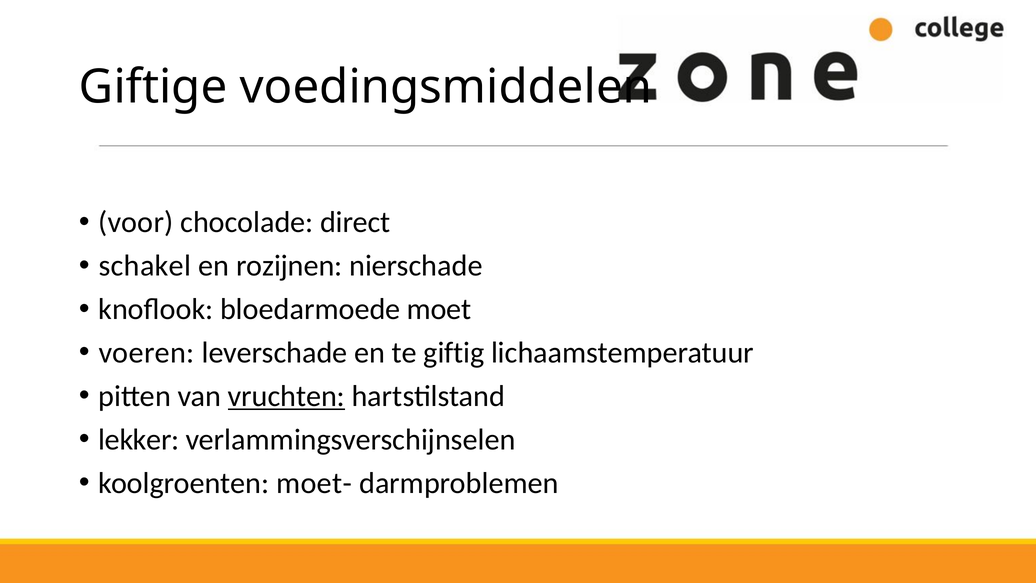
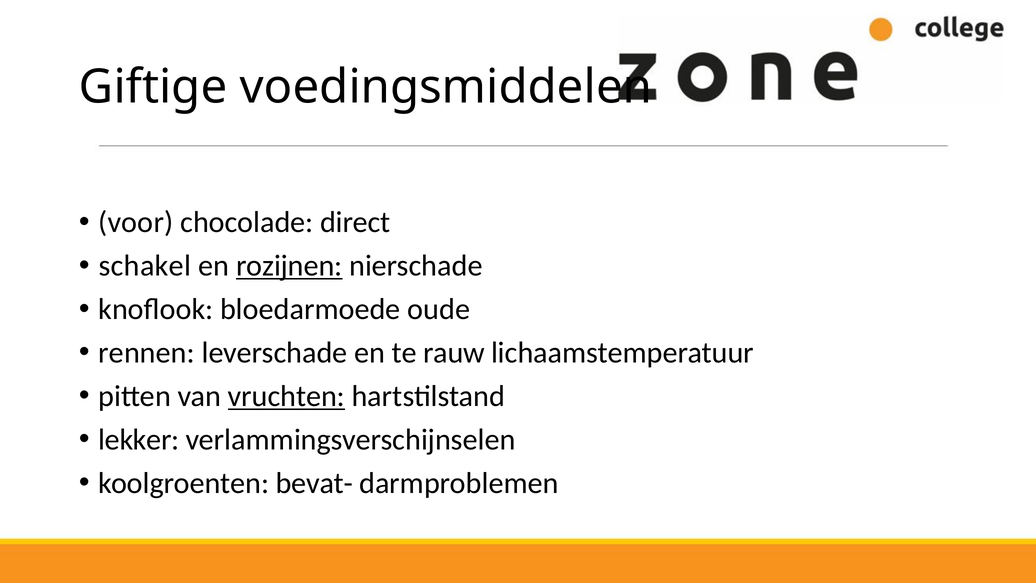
rozijnen underline: none -> present (289, 266)
moet: moet -> oude (439, 309)
voeren: voeren -> rennen (147, 353)
giftig: giftig -> rauw (454, 353)
moet-: moet- -> bevat- (314, 483)
